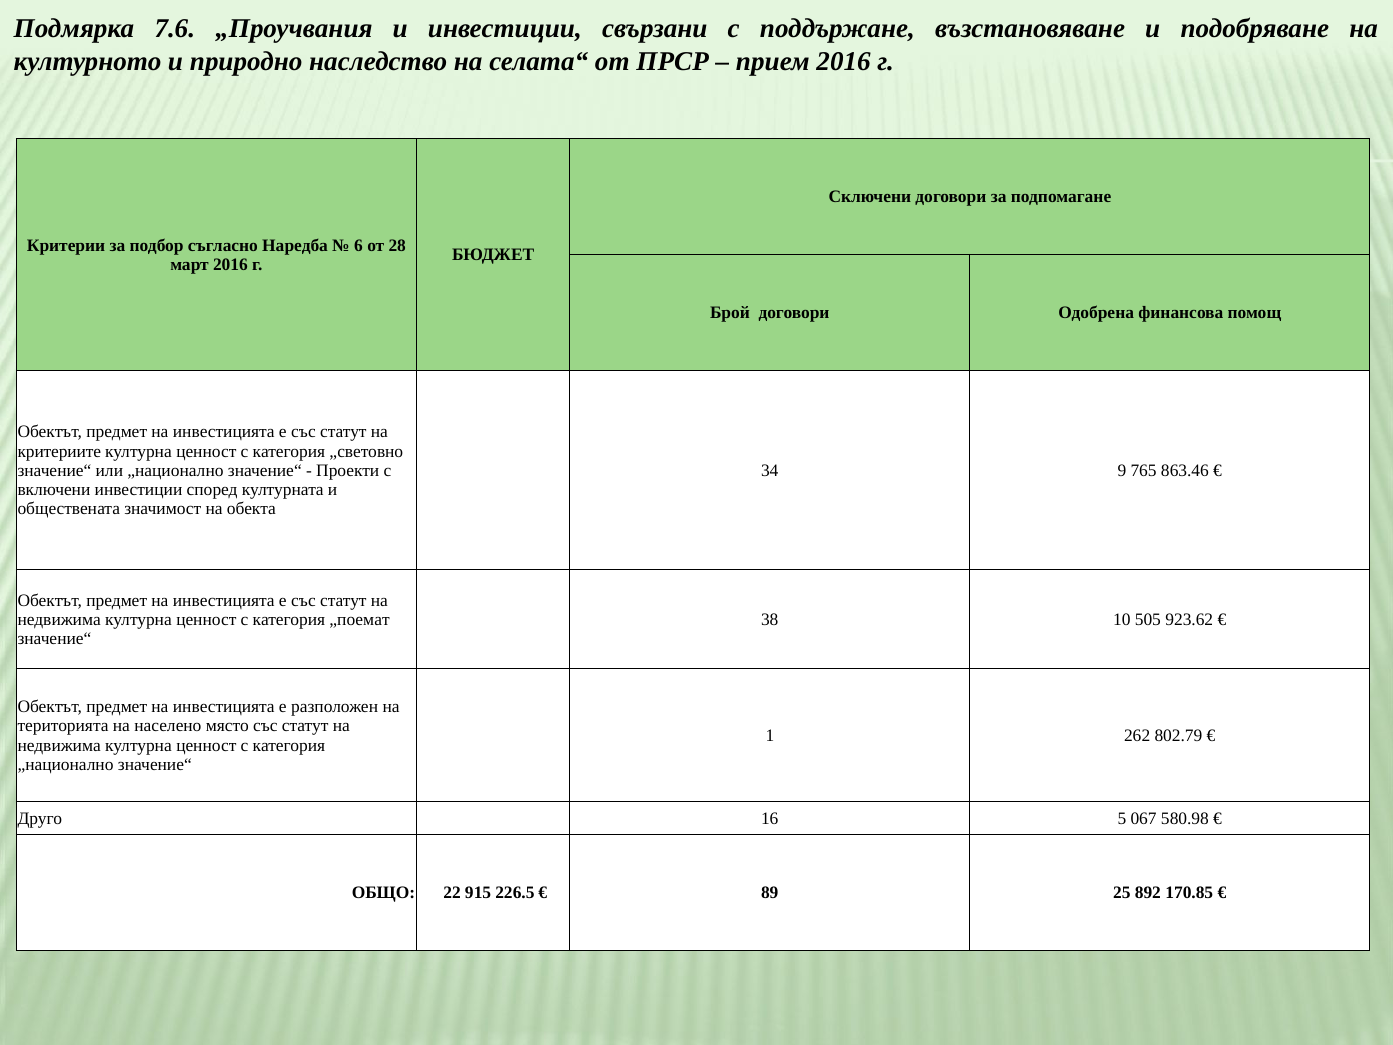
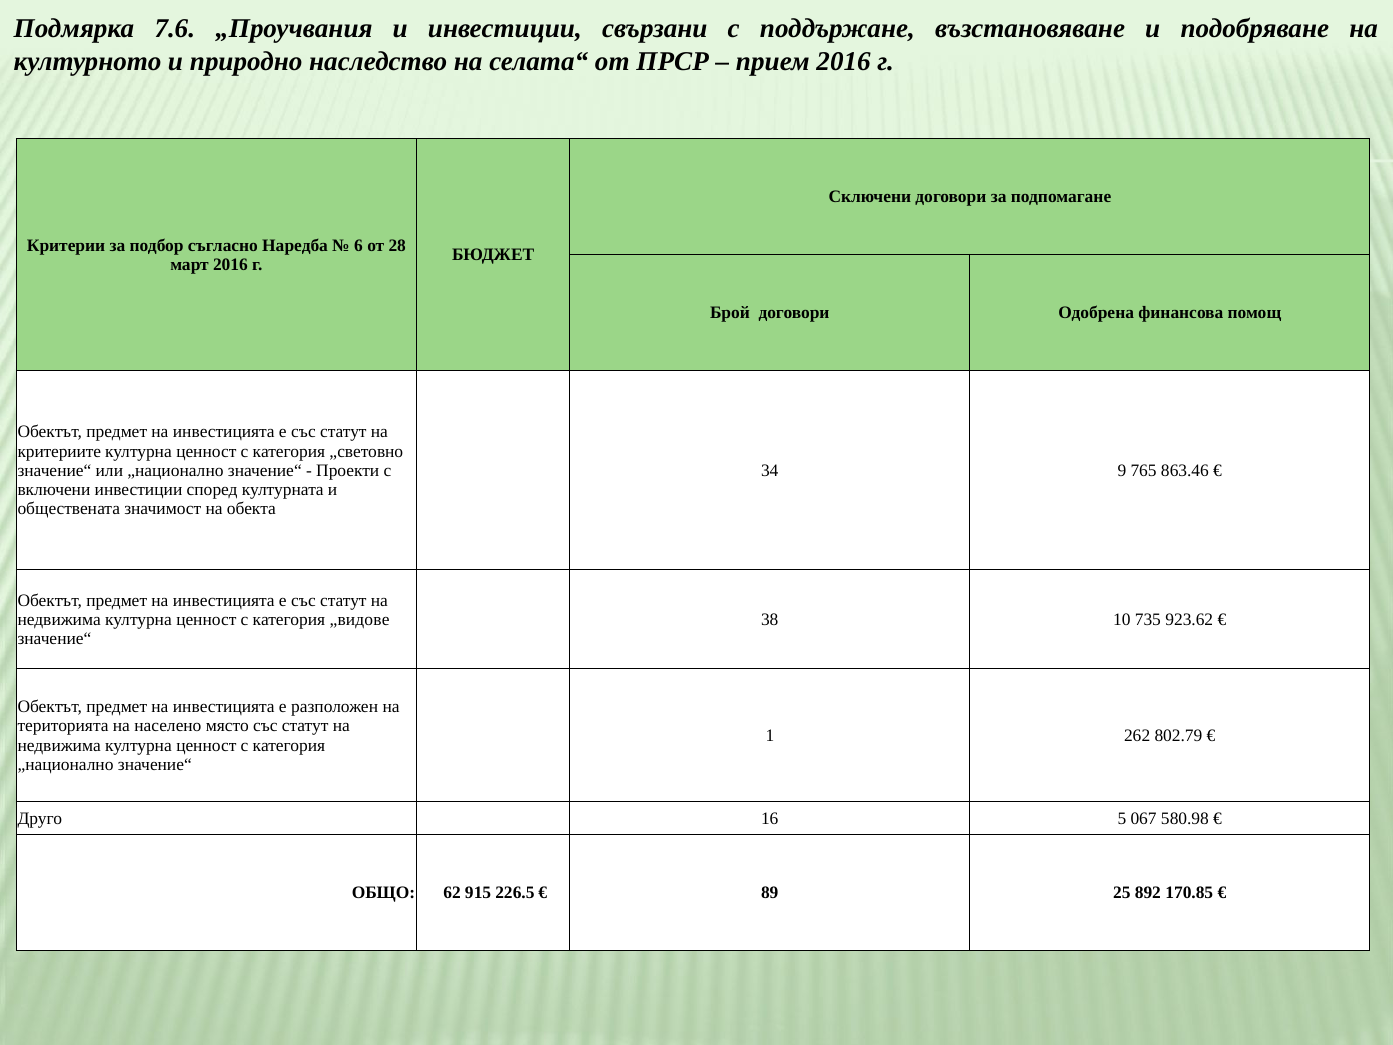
„поемат: „поемат -> „видове (360, 620)
505: 505 -> 735 (1148, 620)
22: 22 -> 62 (452, 893)
